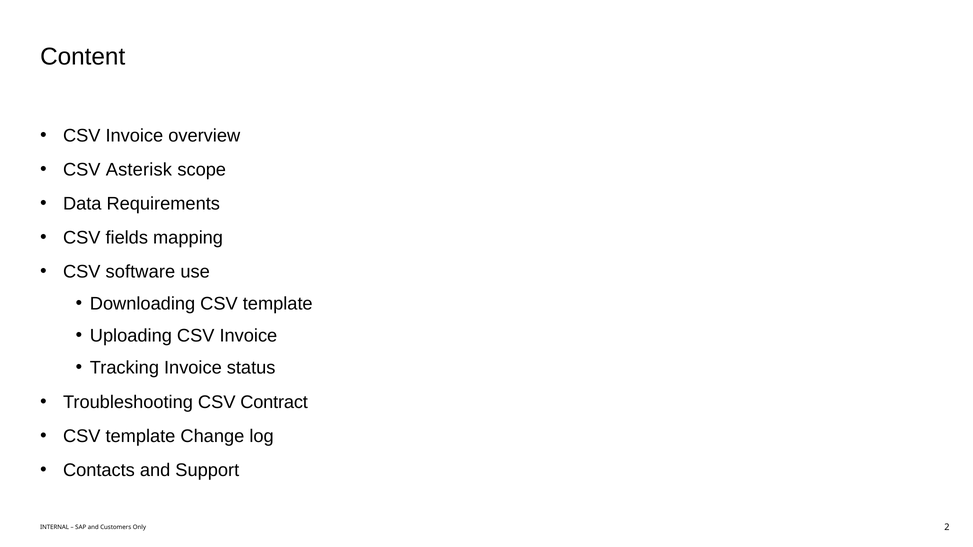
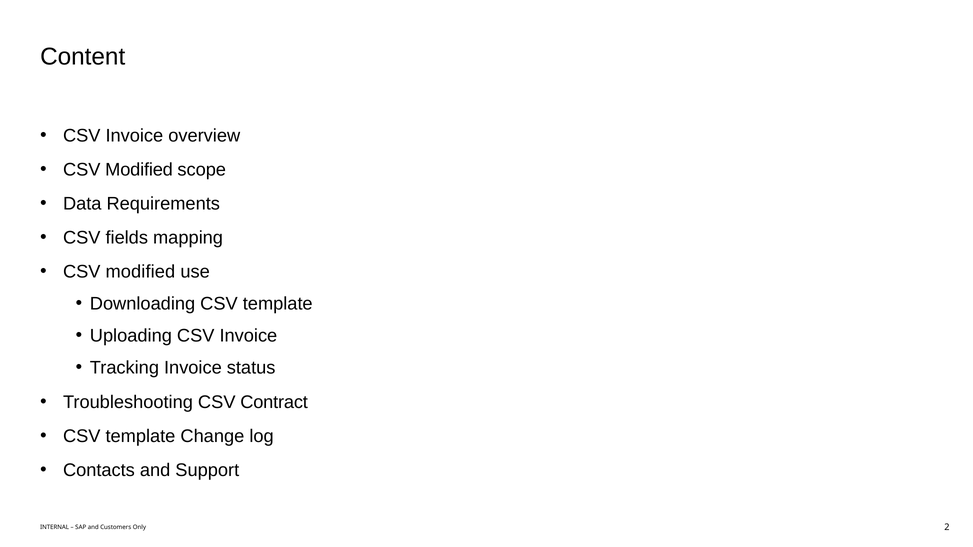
Asterisk: Asterisk -> Modified (139, 170)
software: software -> modified (140, 272)
